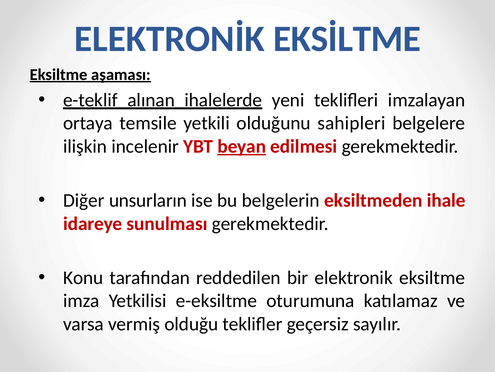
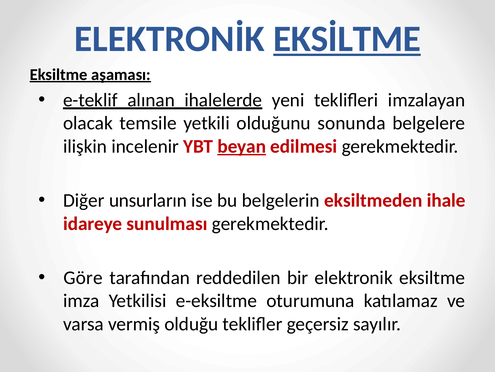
EKSİLTME underline: none -> present (347, 39)
ortaya: ortaya -> olacak (88, 123)
sahipleri: sahipleri -> sonunda (352, 123)
Konu: Konu -> Göre (83, 277)
